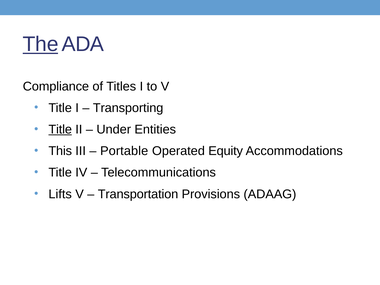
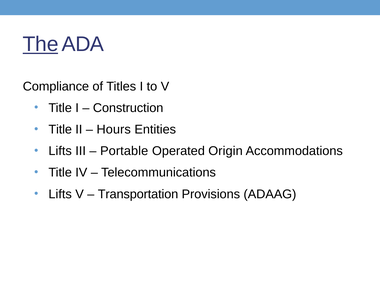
Transporting: Transporting -> Construction (128, 108)
Title underline: present -> none (60, 129)
Under: Under -> Hours (114, 129)
This: This -> Lifts (60, 151)
Equity: Equity -> Origin (226, 151)
